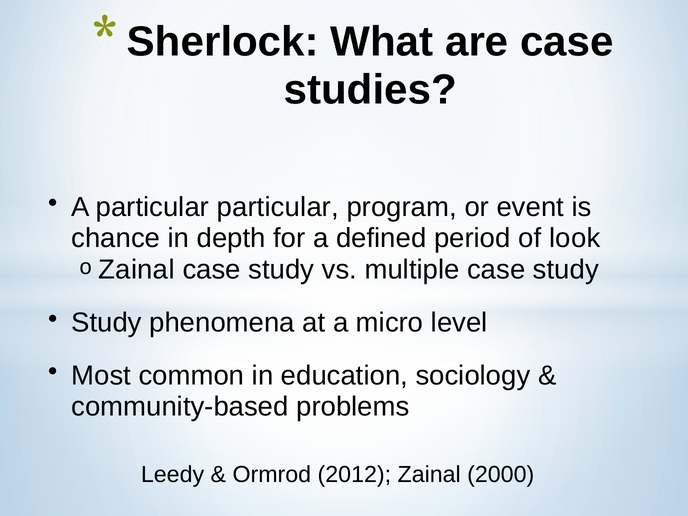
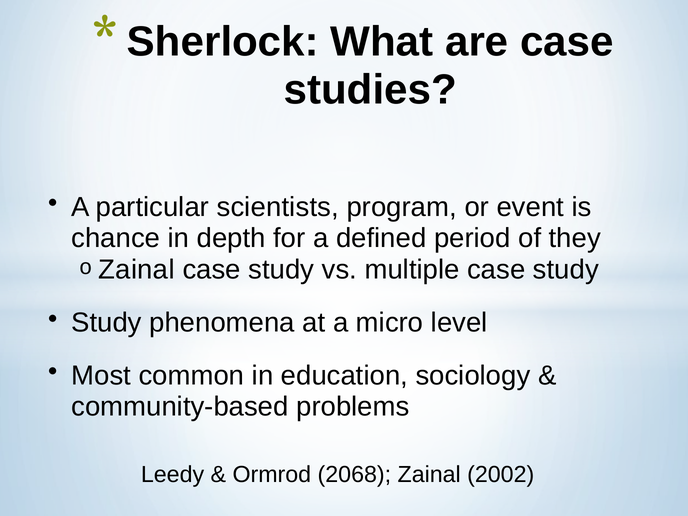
particular particular: particular -> scientists (278, 207)
look: look -> they (575, 238)
2012: 2012 -> 2068 (354, 474)
2000: 2000 -> 2002 (501, 474)
